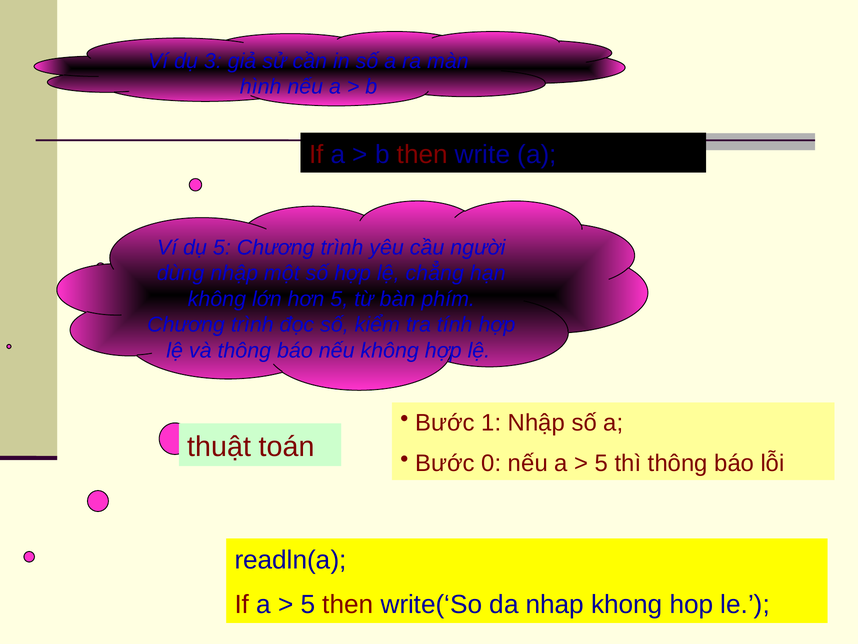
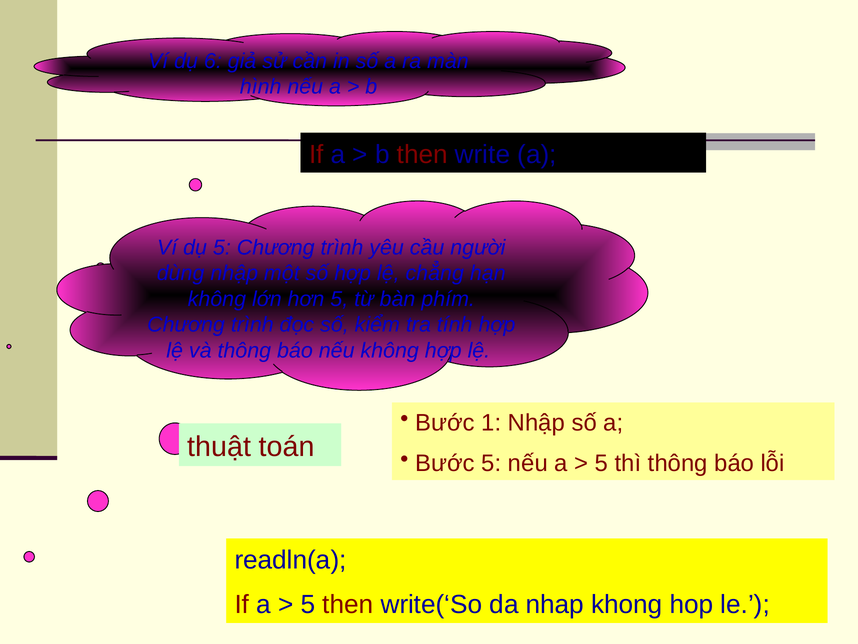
3: 3 -> 6 (213, 61)
Bước 0: 0 -> 5 (491, 463)
